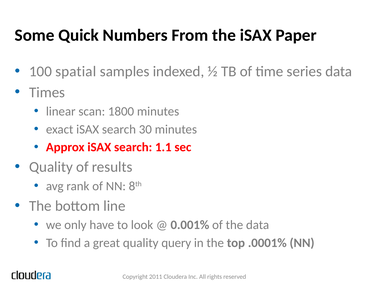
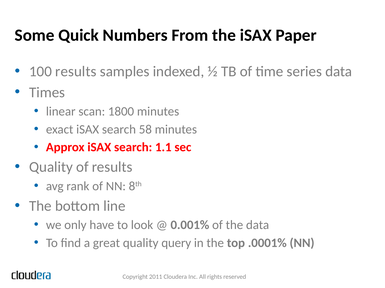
100 spatial: spatial -> results (76, 72)
30: 30 -> 58 (145, 130)
